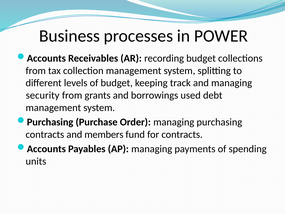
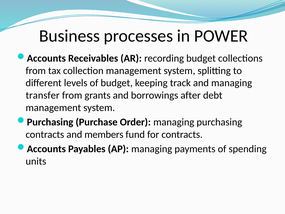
security: security -> transfer (43, 95)
used: used -> after (191, 95)
